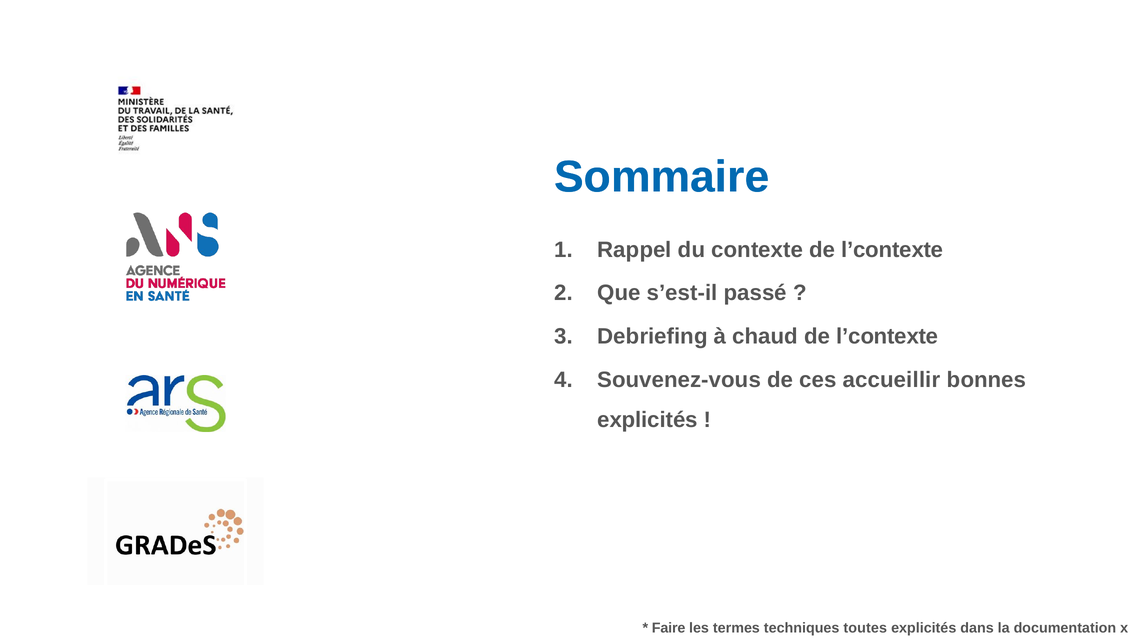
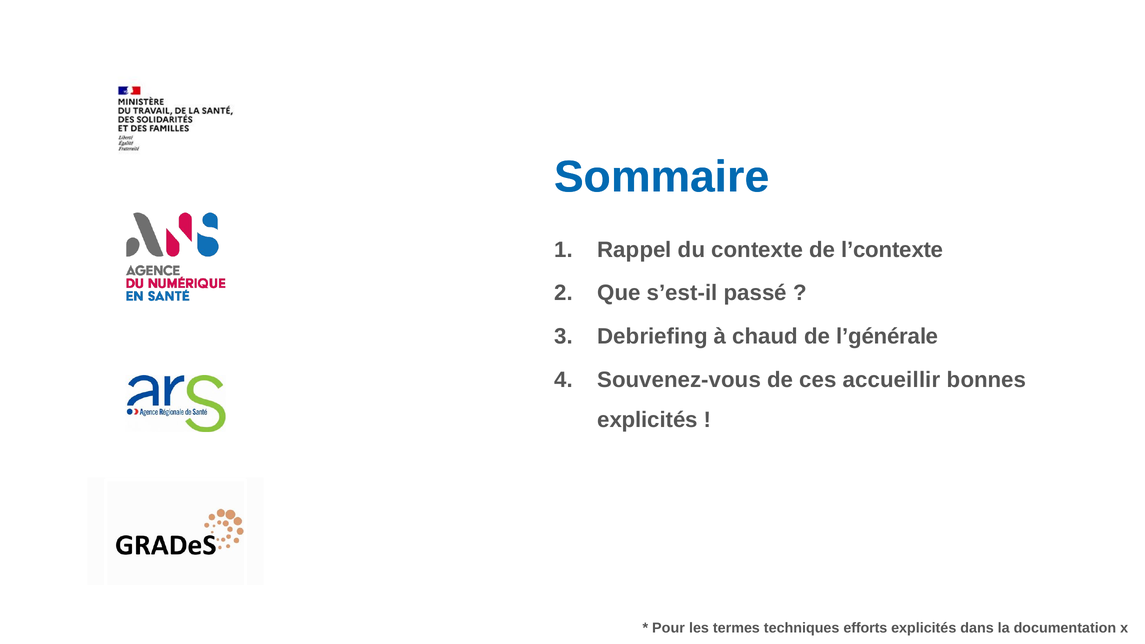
chaud de l’contexte: l’contexte -> l’générale (887, 336)
Faire: Faire -> Pour (668, 628)
toutes: toutes -> efforts (865, 628)
